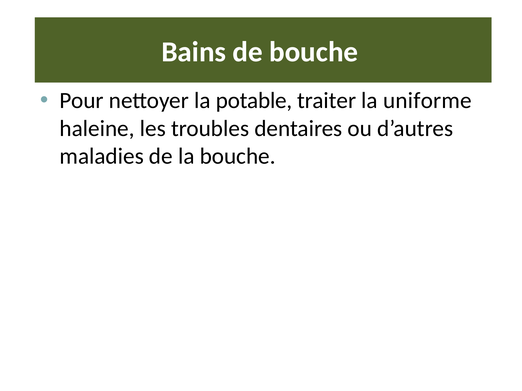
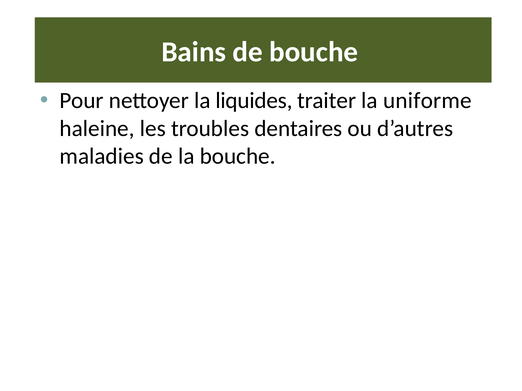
potable: potable -> liquides (254, 101)
